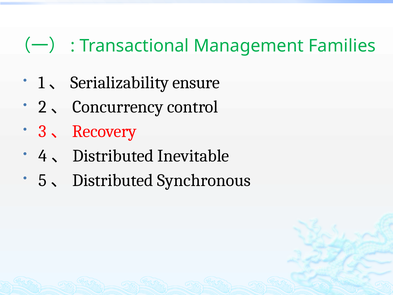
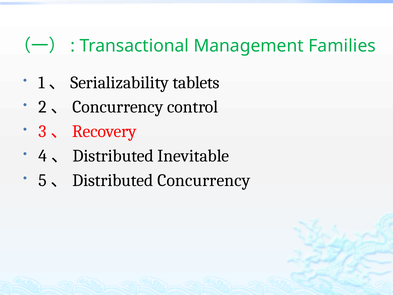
ensure: ensure -> tablets (196, 82)
Synchronous: Synchronous -> Concurrency (204, 180)
